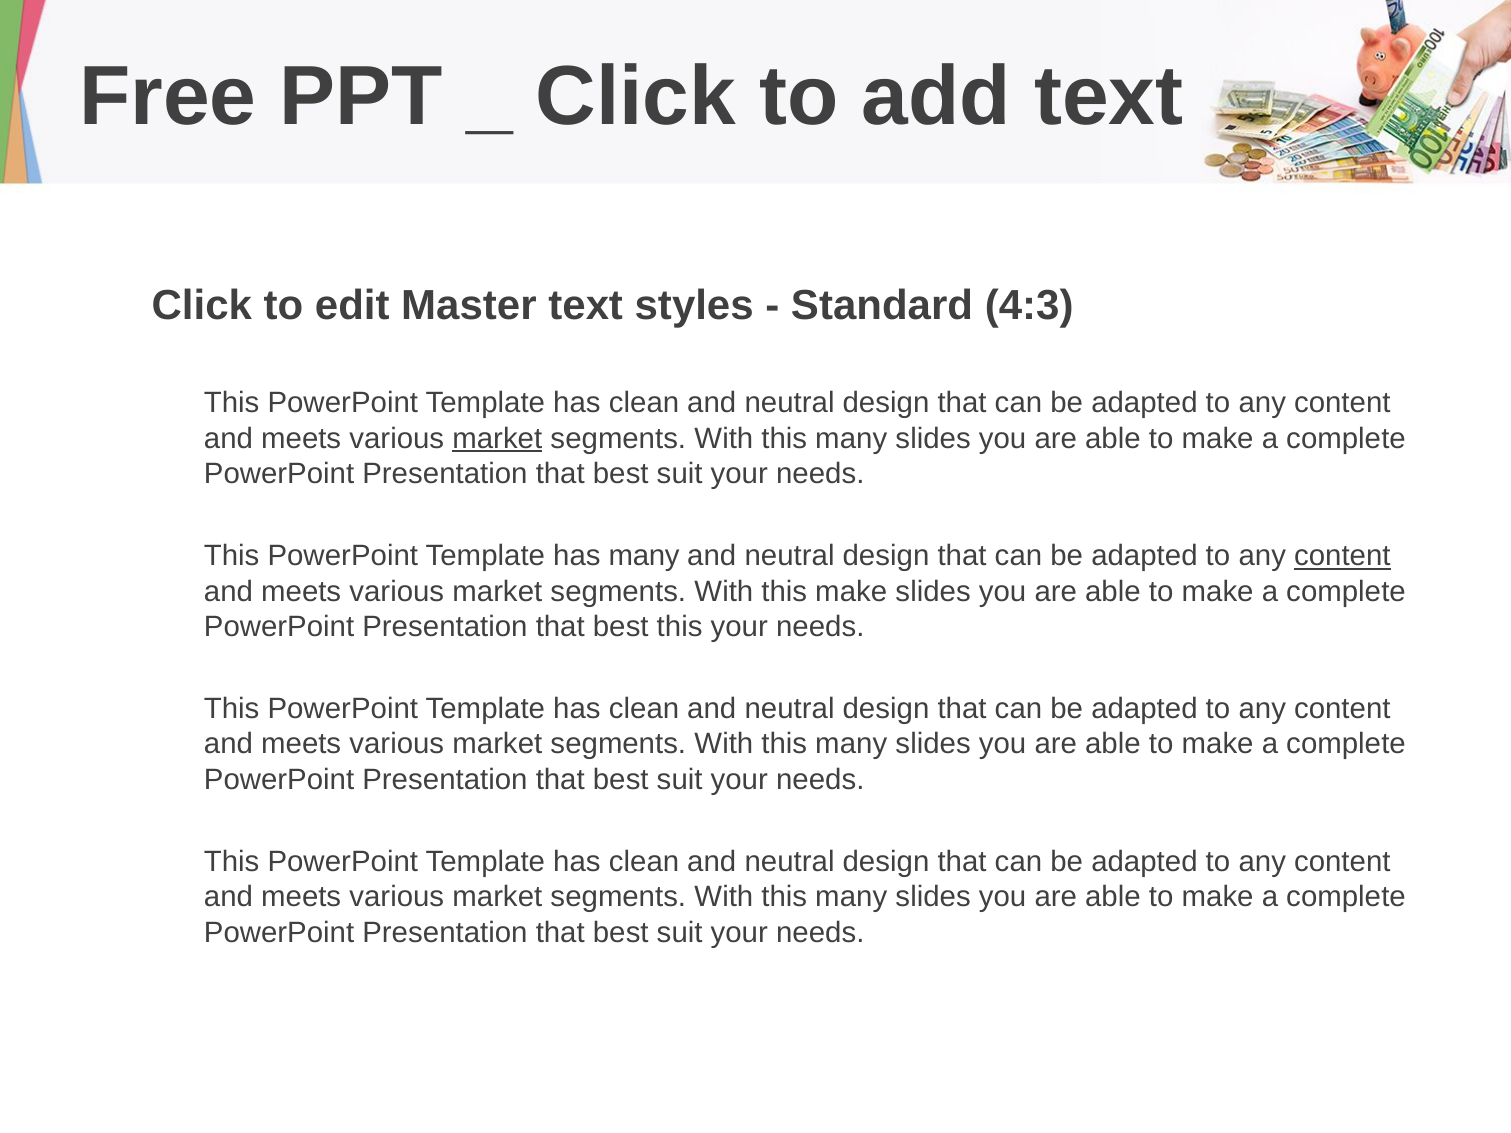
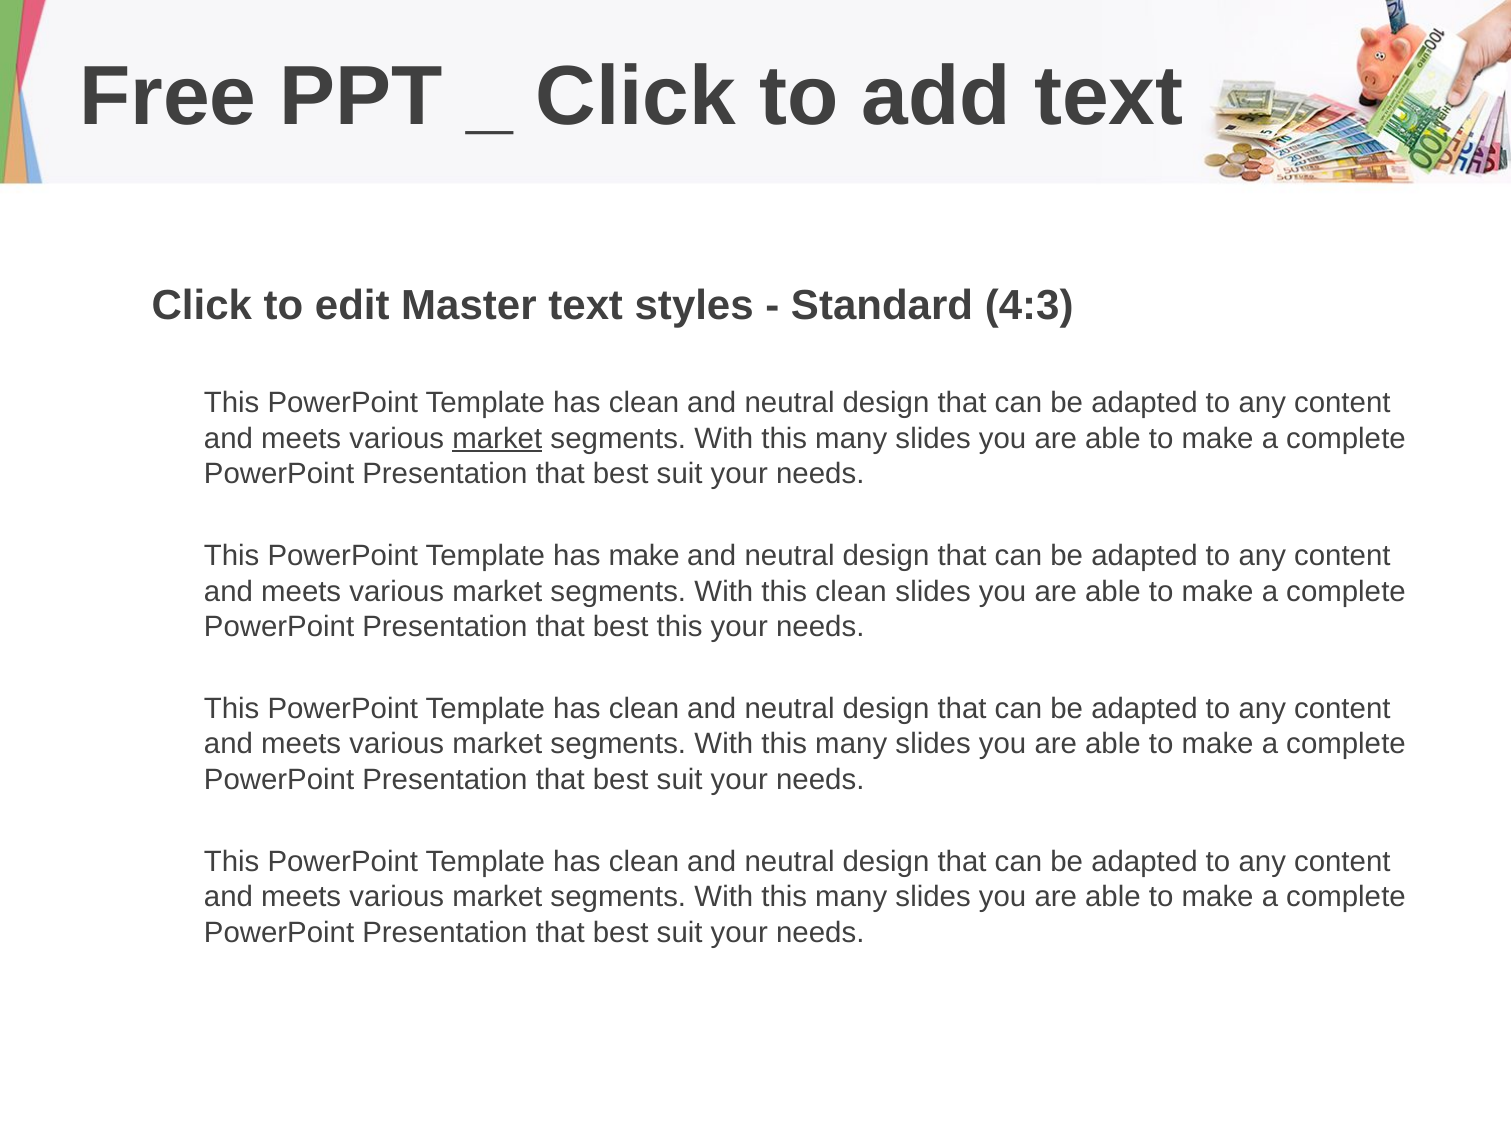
has many: many -> make (644, 556)
content underline: present -> none (1342, 556)
this make: make -> clean (851, 592)
